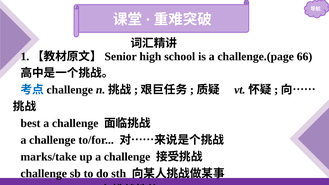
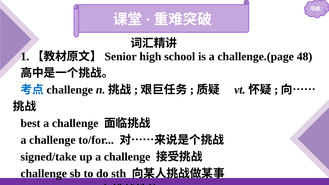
66: 66 -> 48 (305, 56)
marks/take: marks/take -> signed/take (49, 157)
